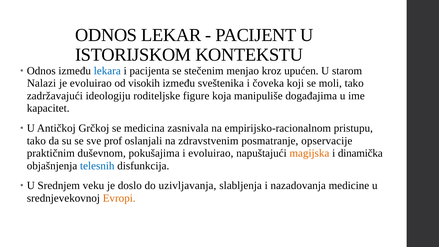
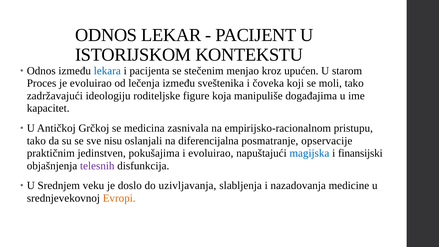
Nalazi: Nalazi -> Proces (42, 83)
visokih: visokih -> lečenja (144, 83)
prof: prof -> nisu (113, 141)
zdravstvenim: zdravstvenim -> diferencijalna (208, 141)
duševnom: duševnom -> jedinstven (102, 153)
magijska colour: orange -> blue (309, 153)
dinamička: dinamička -> finansijski (360, 153)
telesnih colour: blue -> purple (97, 166)
